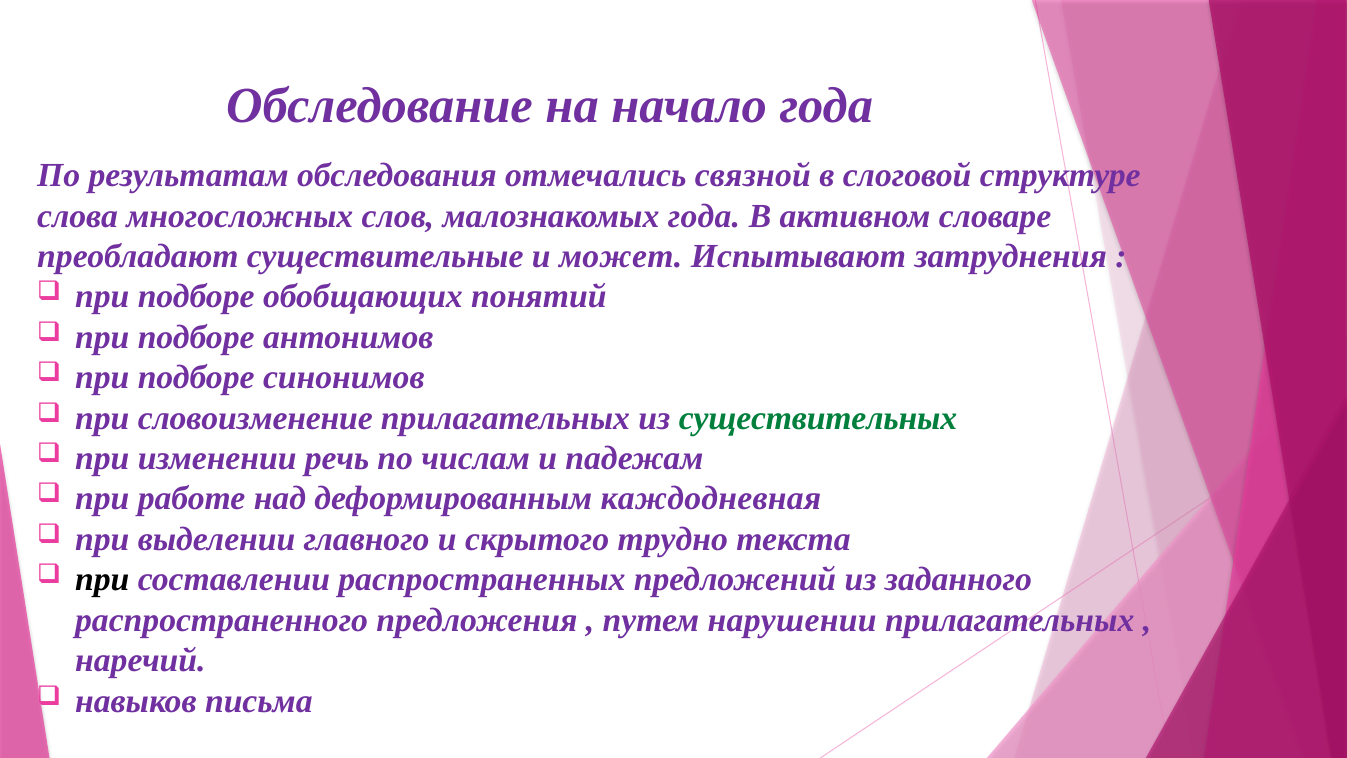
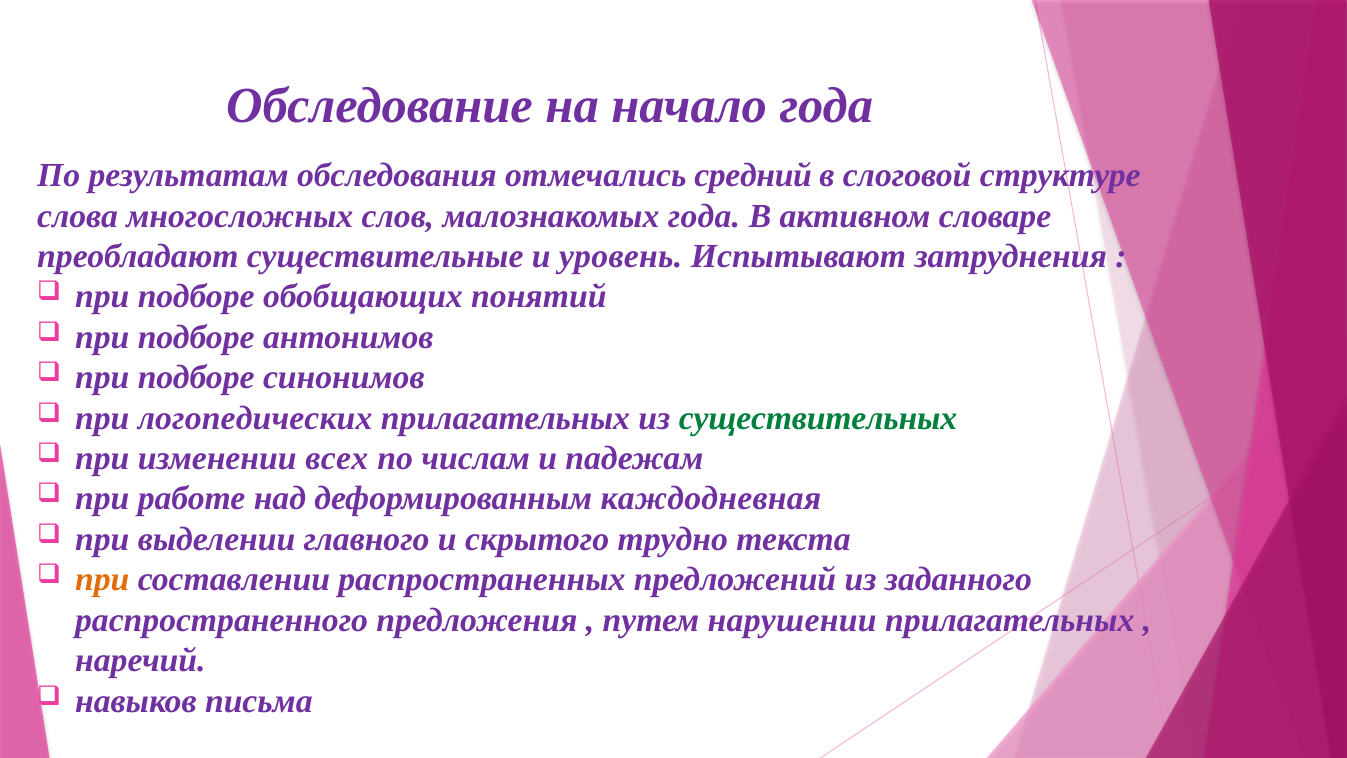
связной: связной -> средний (753, 175)
может: может -> уровень (621, 256)
словоизменение: словоизменение -> логопедических (255, 418)
речь: речь -> всех (337, 458)
при colour: black -> orange (102, 579)
